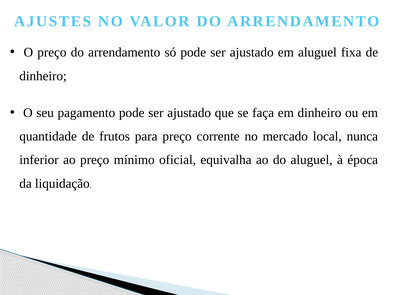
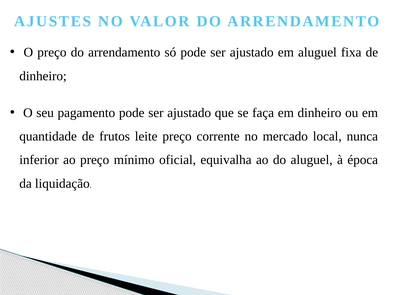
para: para -> leite (146, 137)
